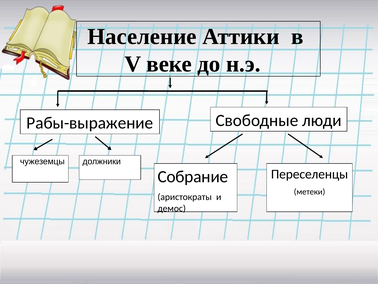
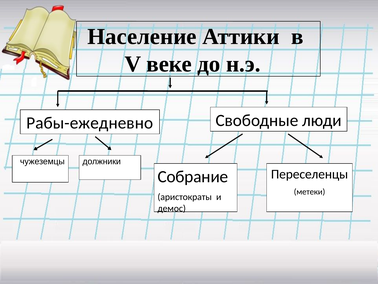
Рабы-выражение: Рабы-выражение -> Рабы-ежедневно (90, 123)
